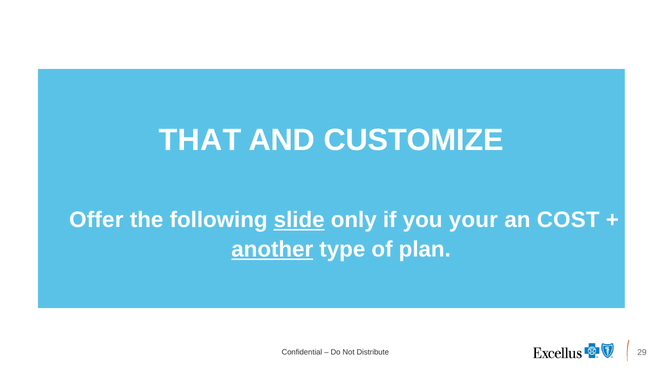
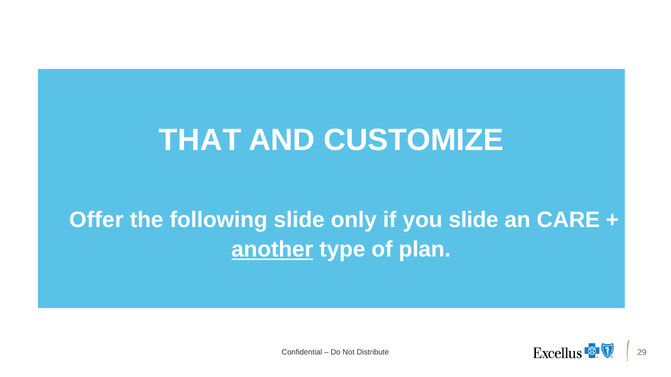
slide underline: present -> none (299, 220)
you your: your -> slide (474, 220)
COST: COST -> CARE (568, 220)
